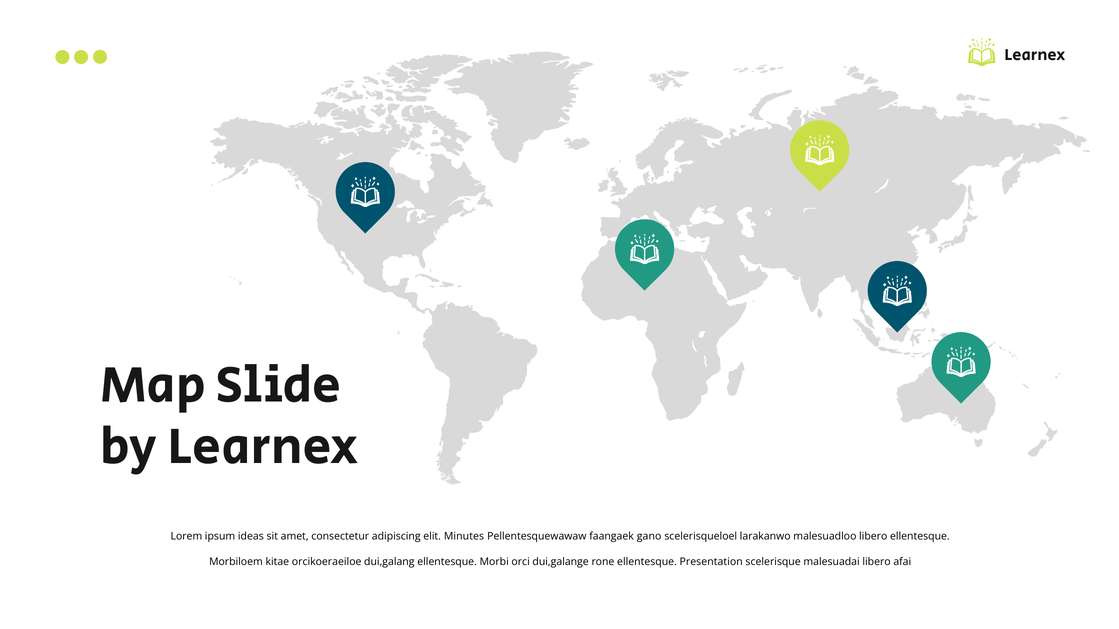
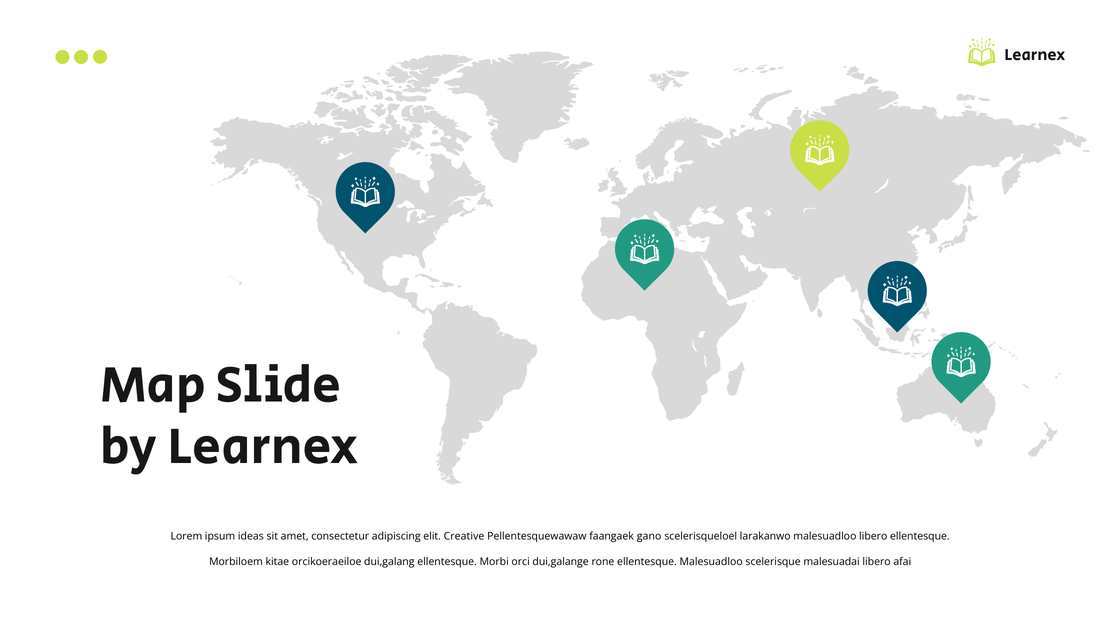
Minutes: Minutes -> Creative (464, 537)
ellentesque Presentation: Presentation -> Malesuadloo (711, 562)
